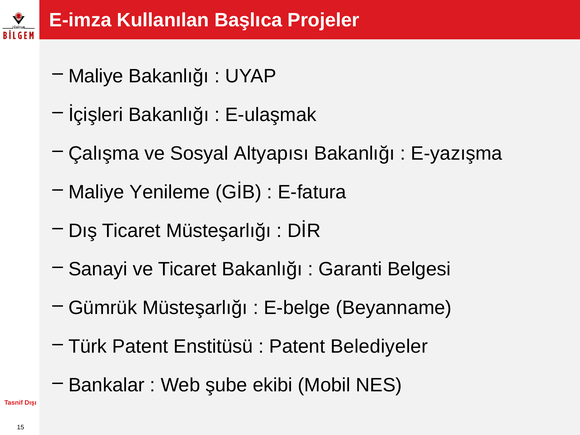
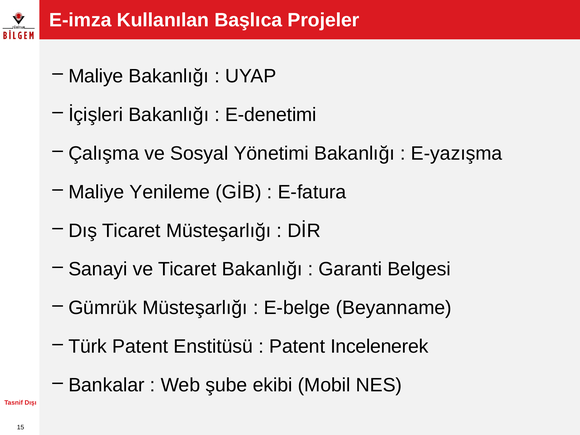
E-ulaşmak: E-ulaşmak -> E-denetimi (271, 115)
Altyapısı: Altyapısı -> Yönetimi (271, 153)
Belediyeler: Belediyeler -> Incelenerek (379, 347)
